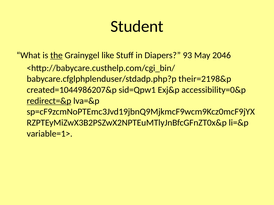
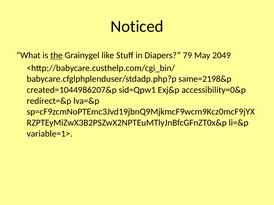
Student: Student -> Noticed (137, 27)
93: 93 -> 79 (187, 55)
2046: 2046 -> 2049 (222, 55)
their=2198&p: their=2198&p -> same=2198&p (205, 79)
redirect=&p underline: present -> none (49, 101)
